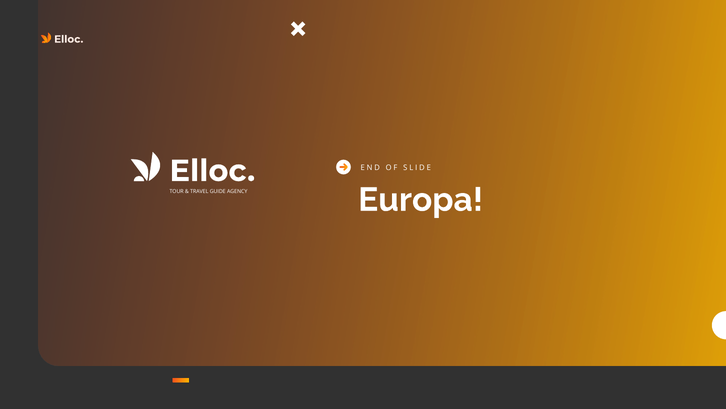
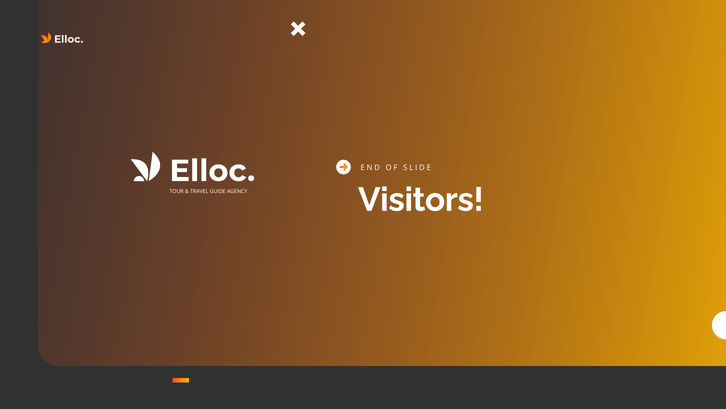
Europa: Europa -> Visitors (421, 199)
